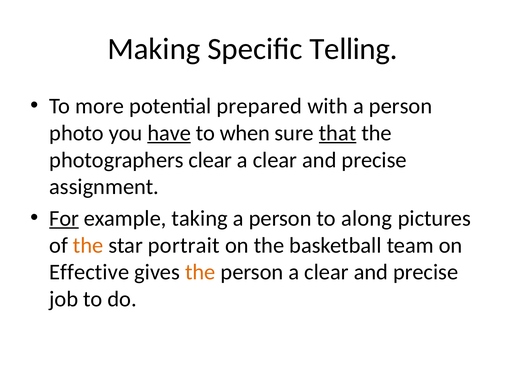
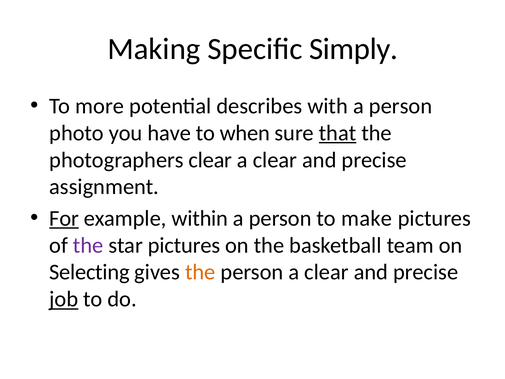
Telling: Telling -> Simply (354, 49)
prepared: prepared -> describes (259, 106)
have underline: present -> none (169, 133)
taking: taking -> within (200, 218)
along: along -> make (367, 218)
the colour: orange -> purple (88, 245)
star portrait: portrait -> pictures (184, 245)
Effective: Effective -> Selecting (89, 272)
job underline: none -> present (64, 299)
